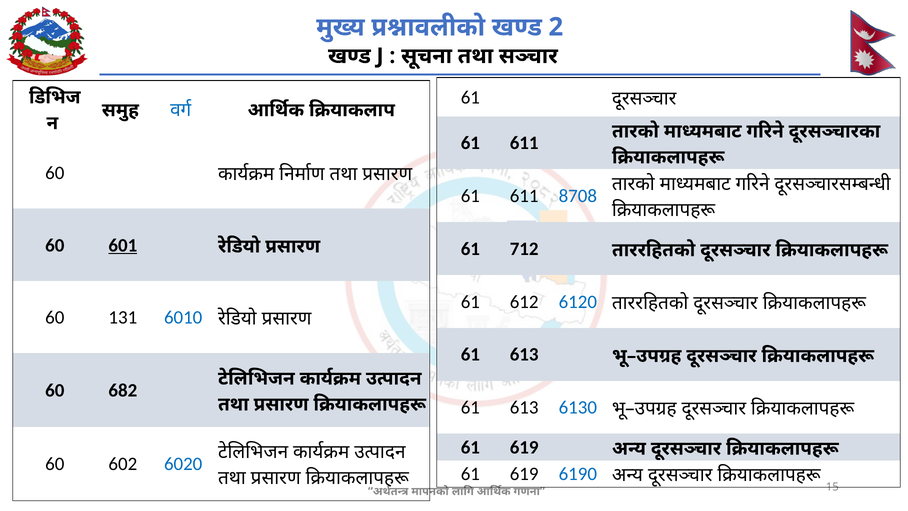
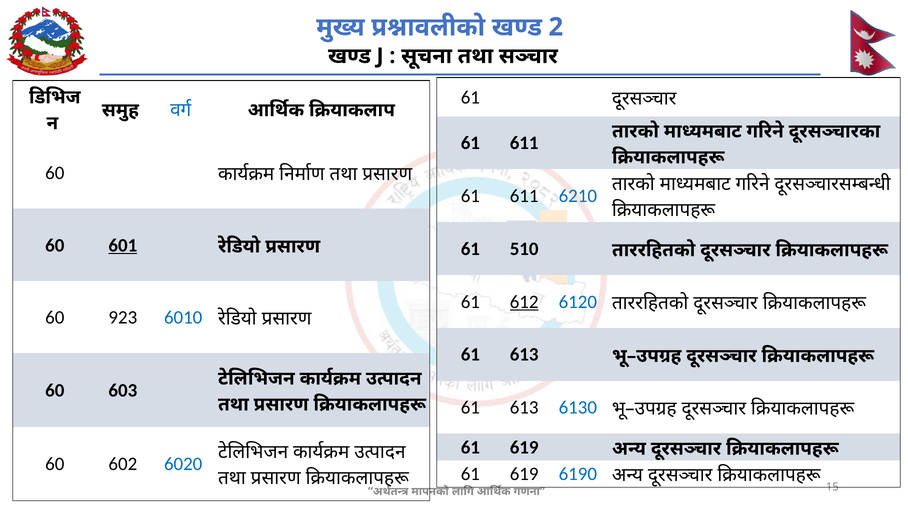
8708: 8708 -> 6210 (578, 196)
712: 712 -> 510 (524, 249)
612 underline: none -> present (524, 302)
131: 131 -> 923 (123, 317)
682: 682 -> 603 (123, 390)
